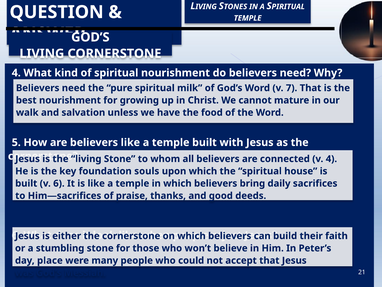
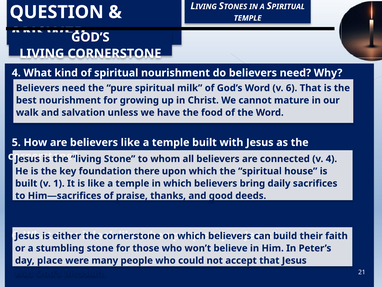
v 7: 7 -> 6 (292, 88)
souls: souls -> there (147, 171)
v 6: 6 -> 1 (59, 183)
